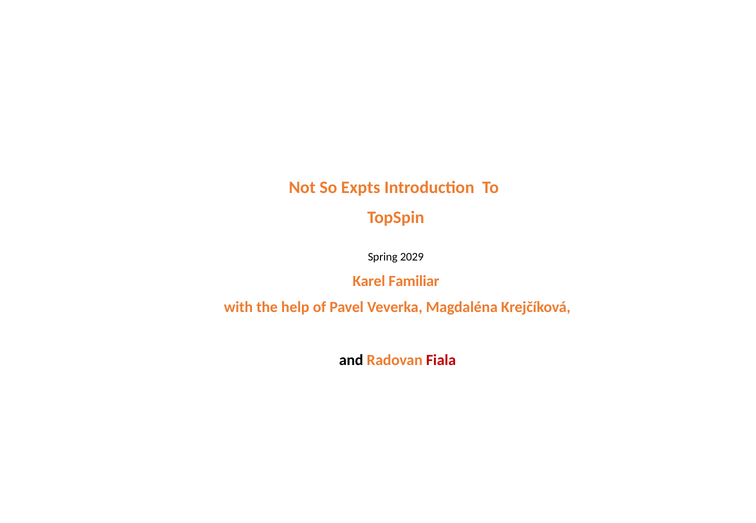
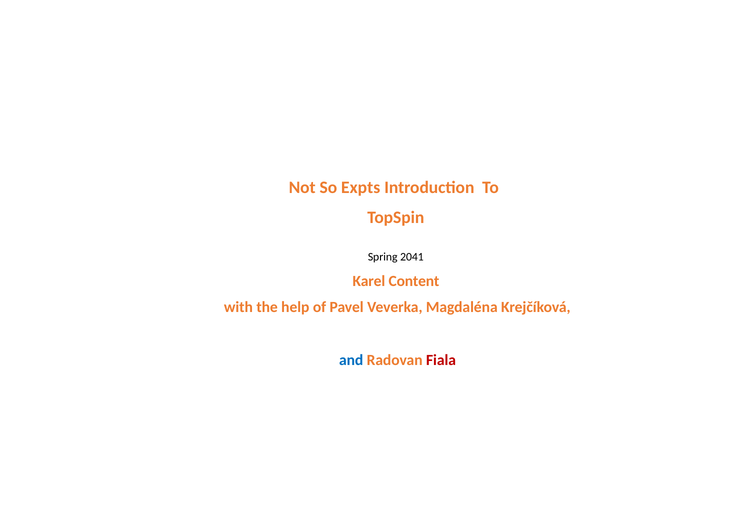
2029: 2029 -> 2041 (412, 257)
Familiar: Familiar -> Content (414, 281)
and colour: black -> blue (351, 360)
